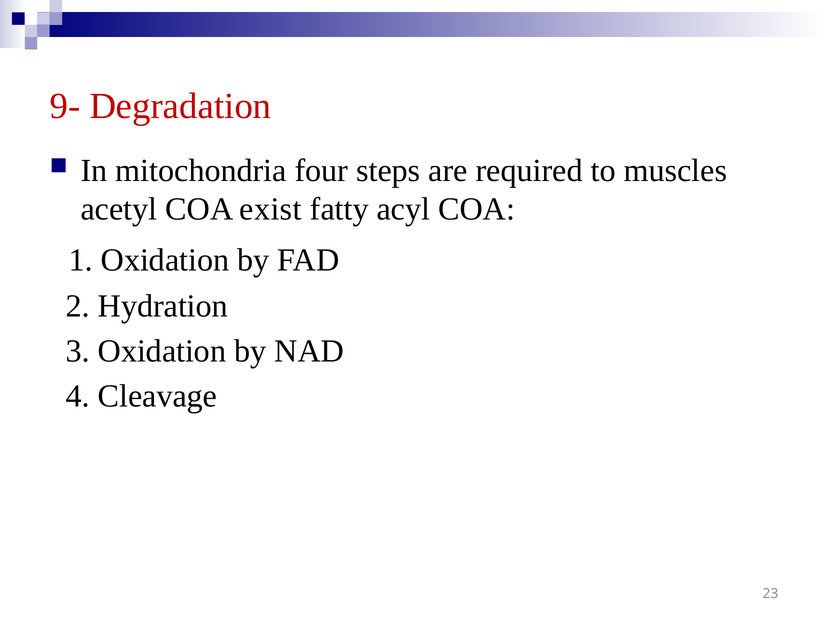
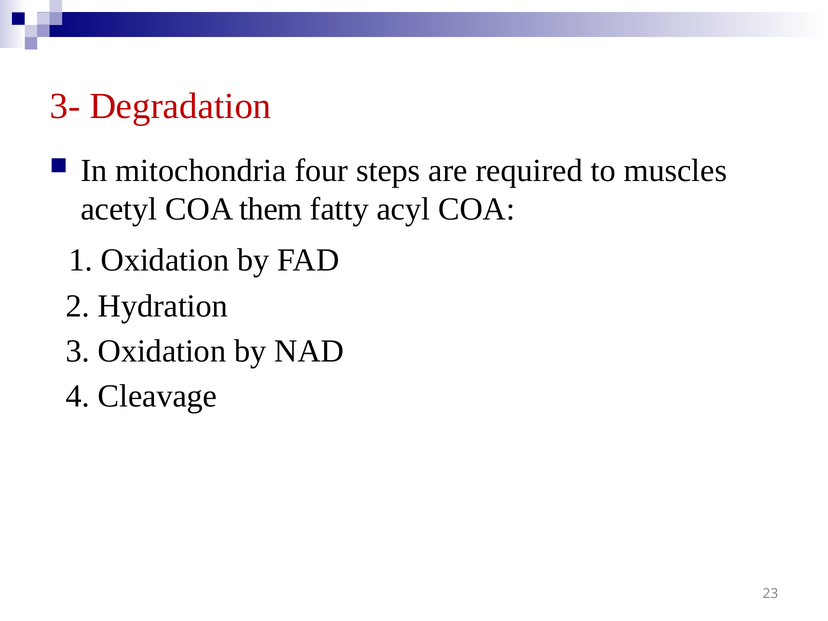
9-: 9- -> 3- (65, 106)
exist: exist -> them (271, 209)
